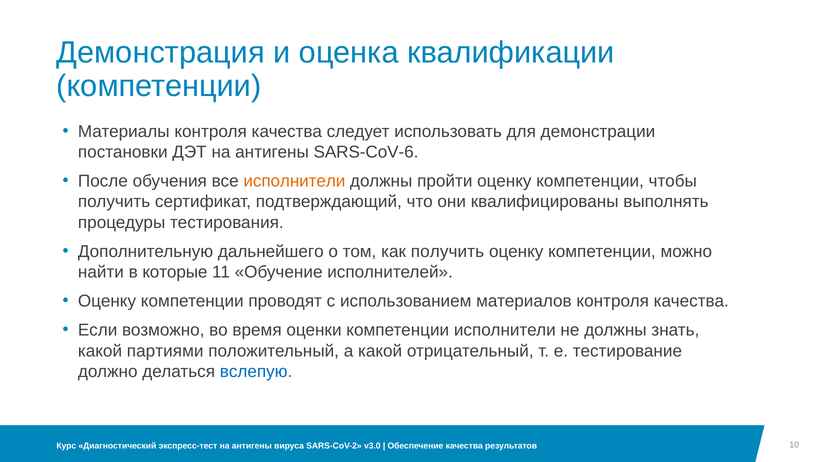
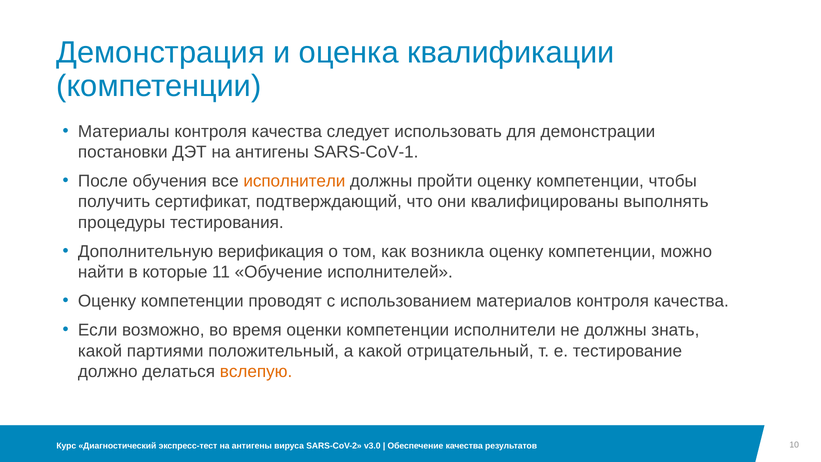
SARS-CoV-6: SARS-CoV-6 -> SARS-CoV-1 (366, 152)
дальнейшего: дальнейшего -> верификация (271, 251)
как получить: получить -> возникла (447, 251)
вслепую colour: blue -> orange (256, 371)
